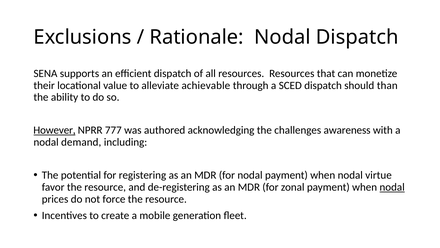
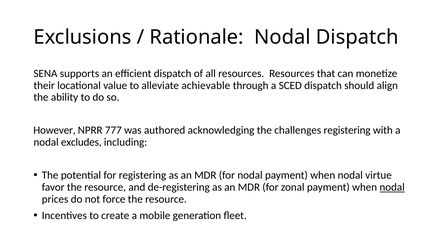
than: than -> align (387, 85)
However underline: present -> none (54, 130)
challenges awareness: awareness -> registering (347, 130)
demand: demand -> excludes (81, 142)
